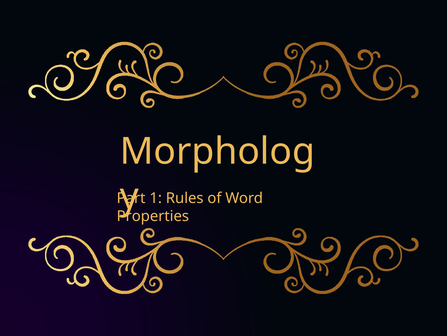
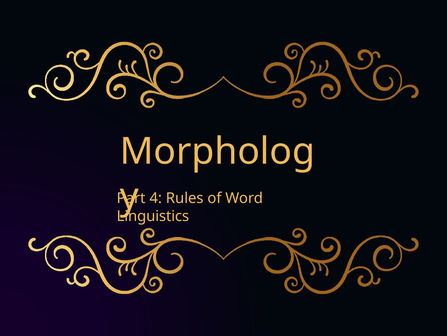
1: 1 -> 4 (156, 198)
Properties: Properties -> Linguistics (153, 216)
